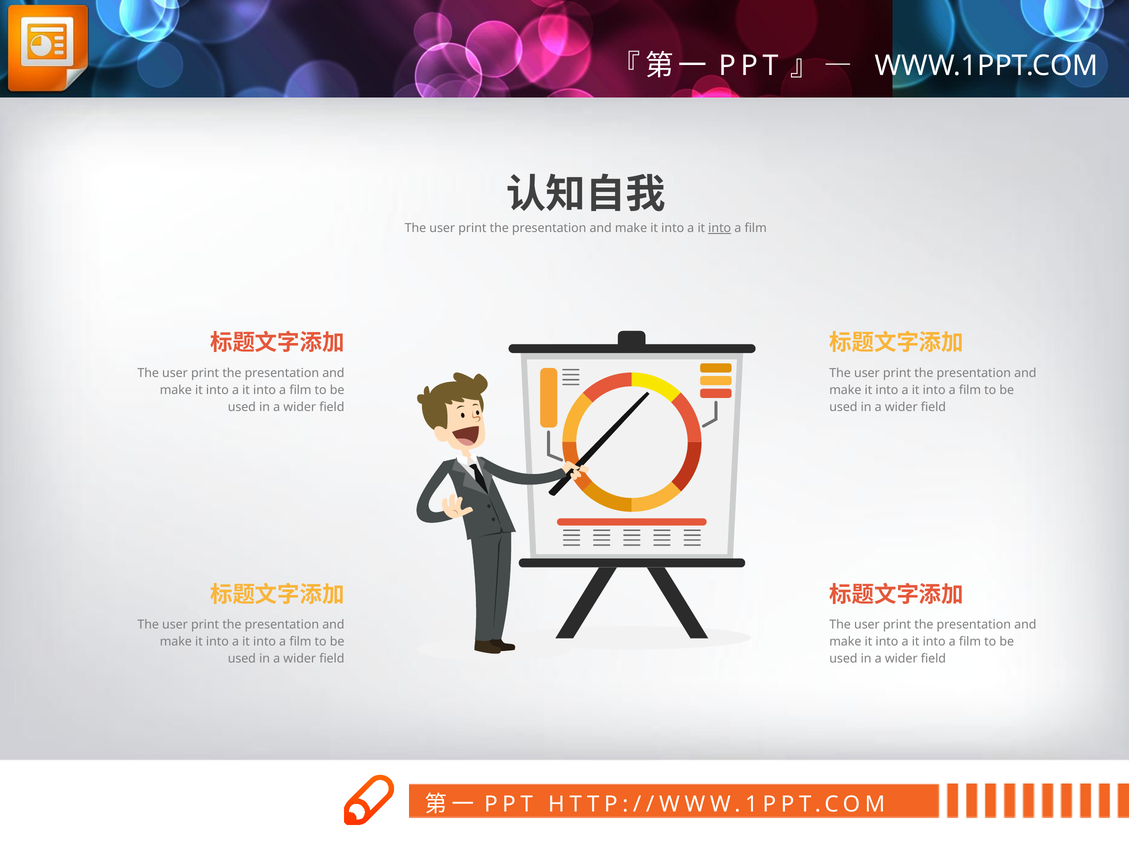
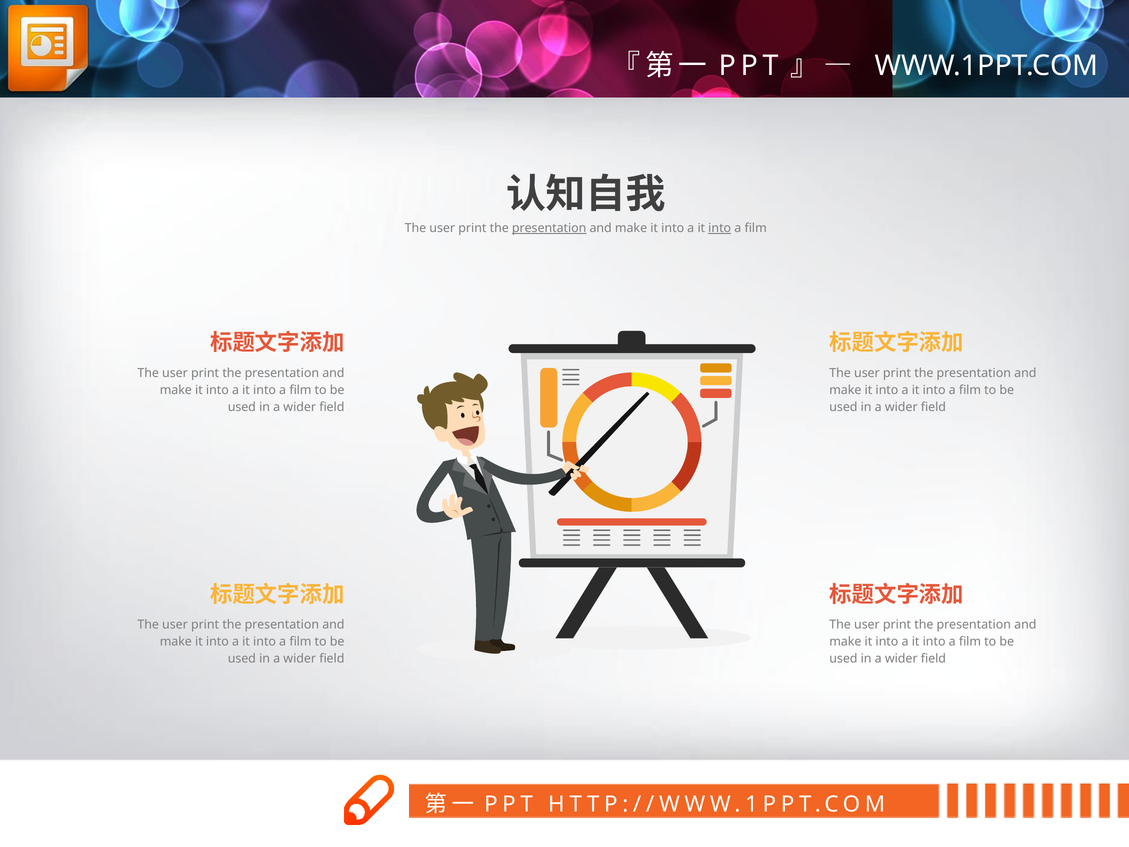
presentation underline: none -> present (549, 228)
